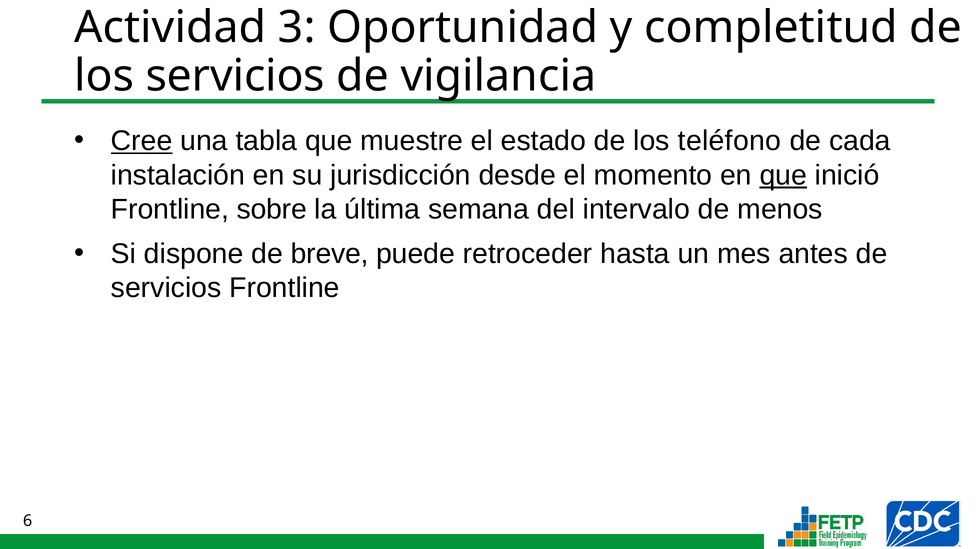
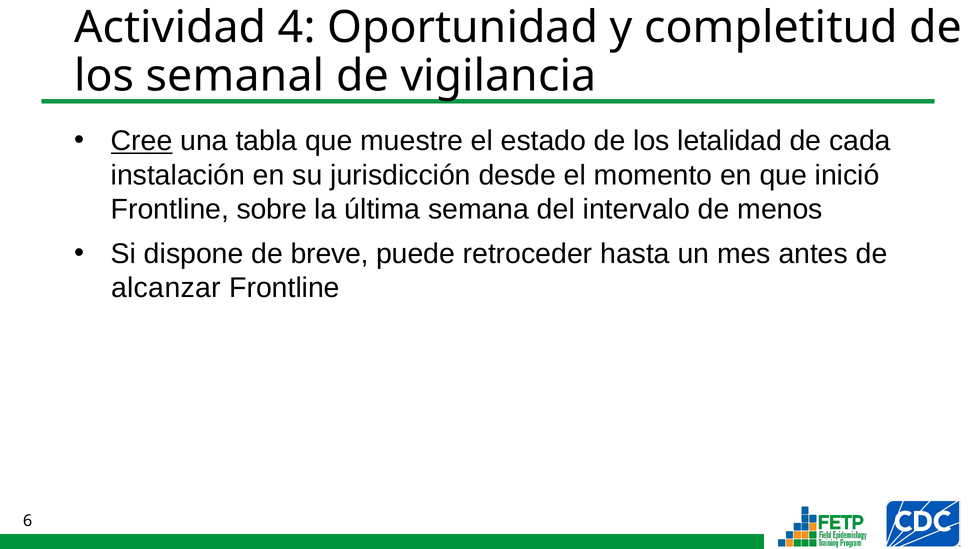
3: 3 -> 4 (297, 27)
los servicios: servicios -> semanal (235, 76)
teléfono: teléfono -> letalidad (730, 141)
que underline: present -> none (783, 175)
servicios: servicios -> alcanzar (166, 288)
